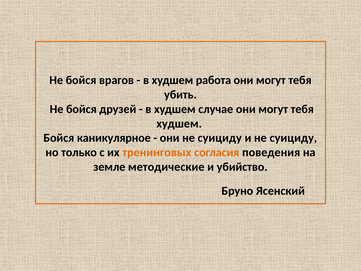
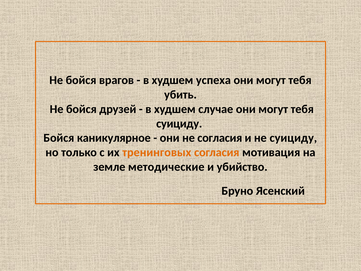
работа: работа -> успеха (213, 80)
худшем: худшем -> суициду (179, 123)
они не суициду: суициду -> согласия (220, 138)
поведения: поведения -> мотивация (271, 152)
